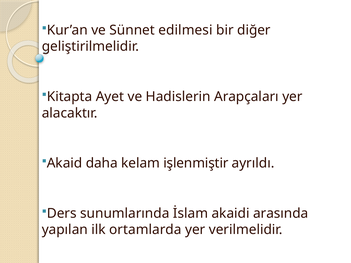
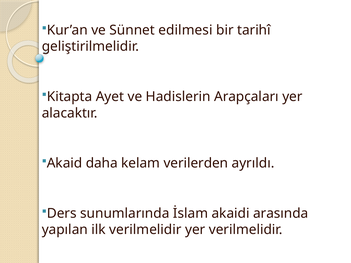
diğer: diğer -> tarihî (254, 30)
işlenmiştir: işlenmiştir -> verilerden (196, 163)
ilk ortamlarda: ortamlarda -> verilmelidir (145, 230)
